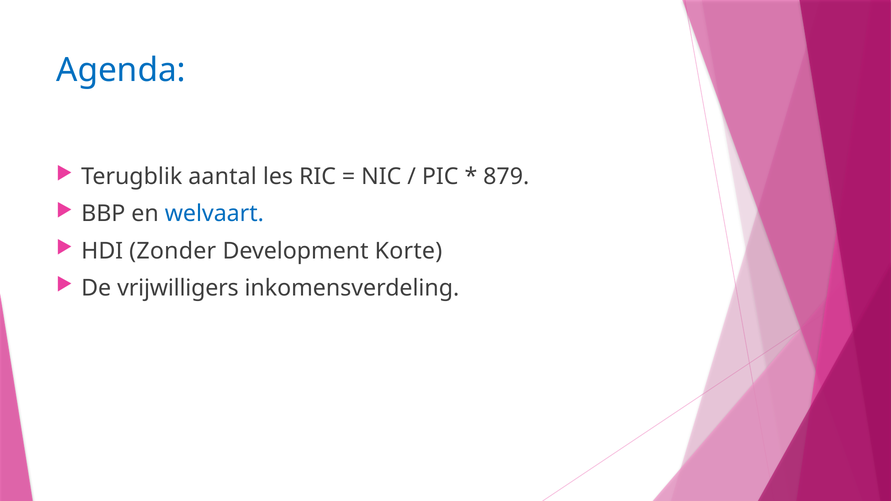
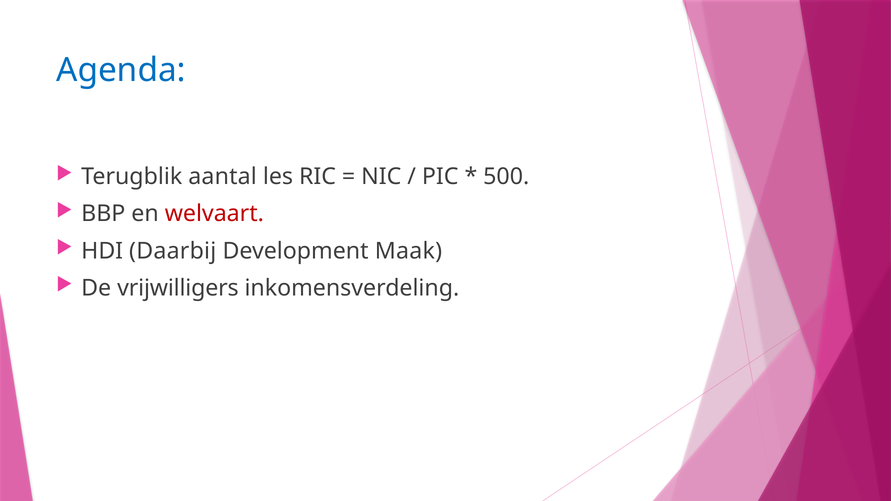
879: 879 -> 500 (506, 177)
welvaart colour: blue -> red (214, 214)
Zonder: Zonder -> Daarbij (173, 251)
Korte: Korte -> Maak (408, 251)
